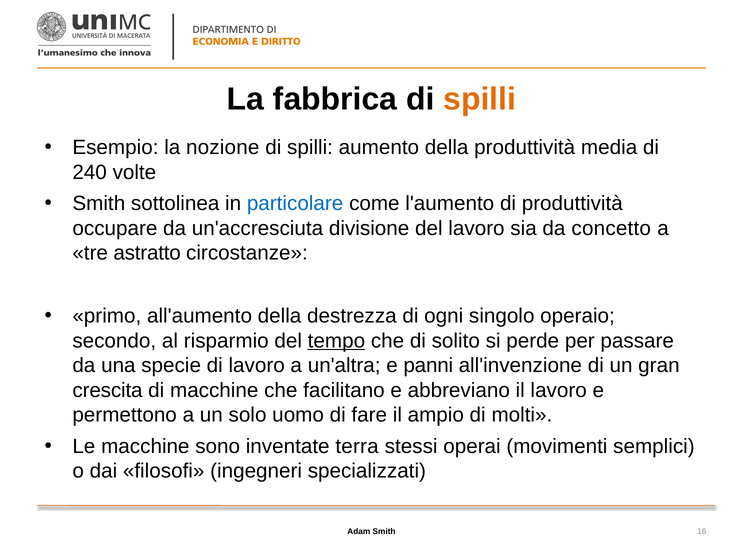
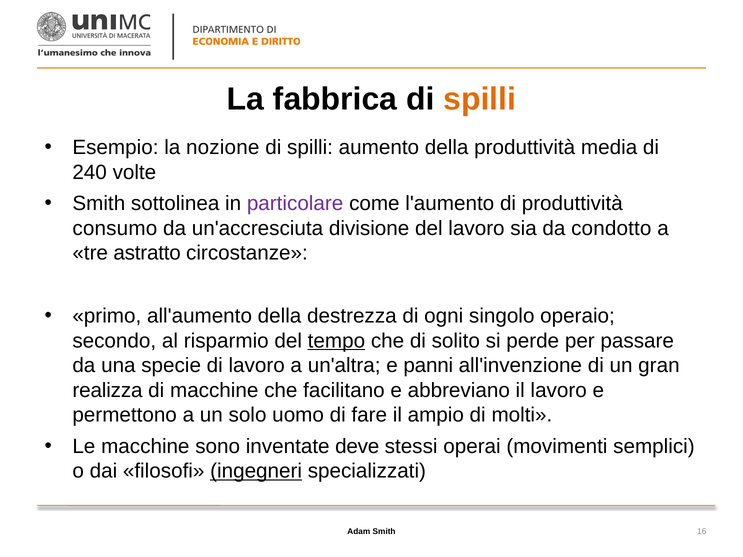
particolare colour: blue -> purple (295, 204)
occupare: occupare -> consumo (115, 229)
concetto: concetto -> condotto (611, 229)
crescita: crescita -> realizza (108, 390)
terra: terra -> deve (357, 447)
ingegneri underline: none -> present (256, 471)
